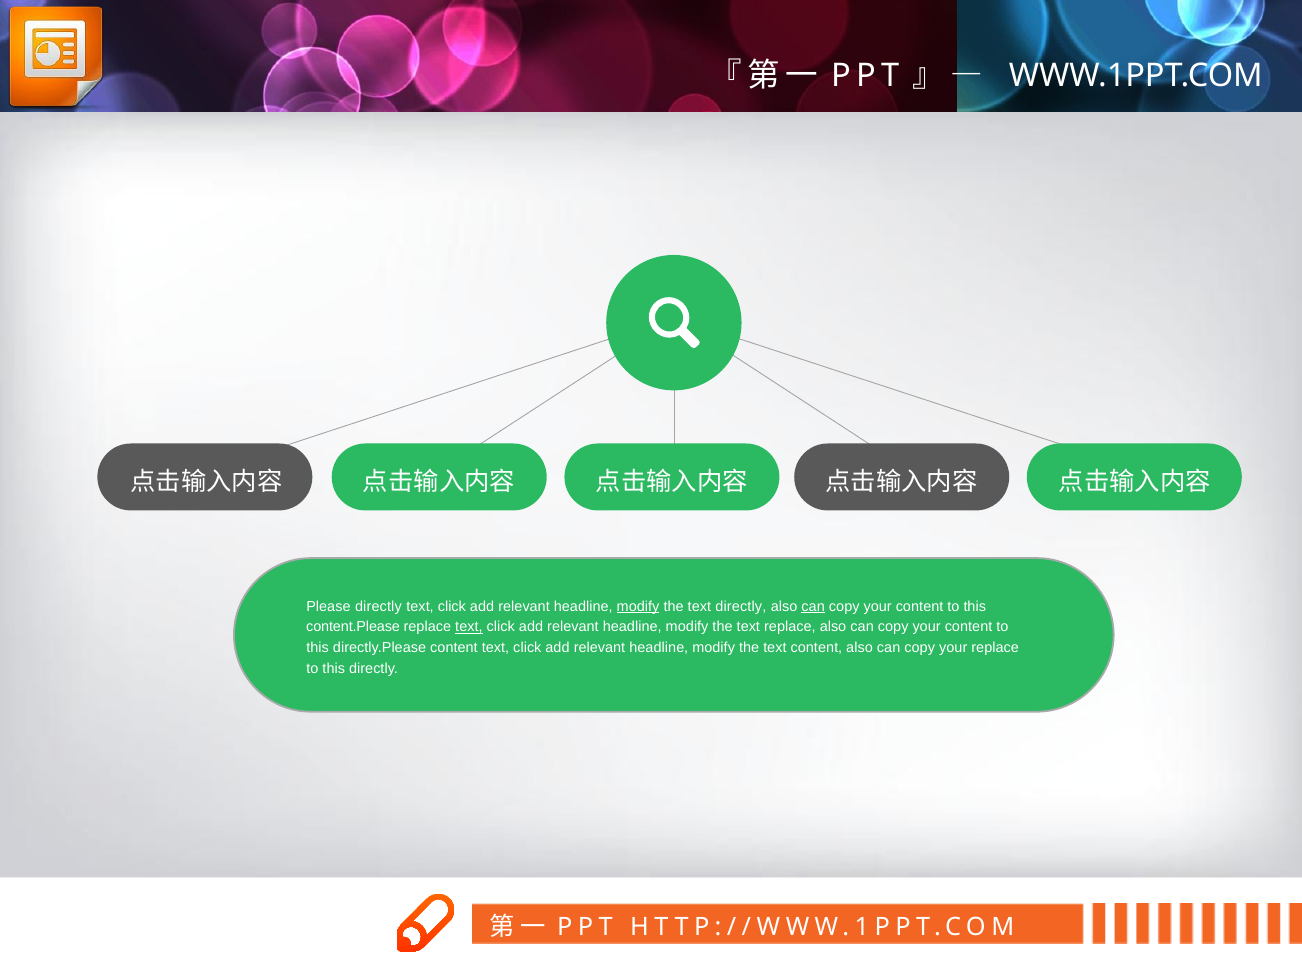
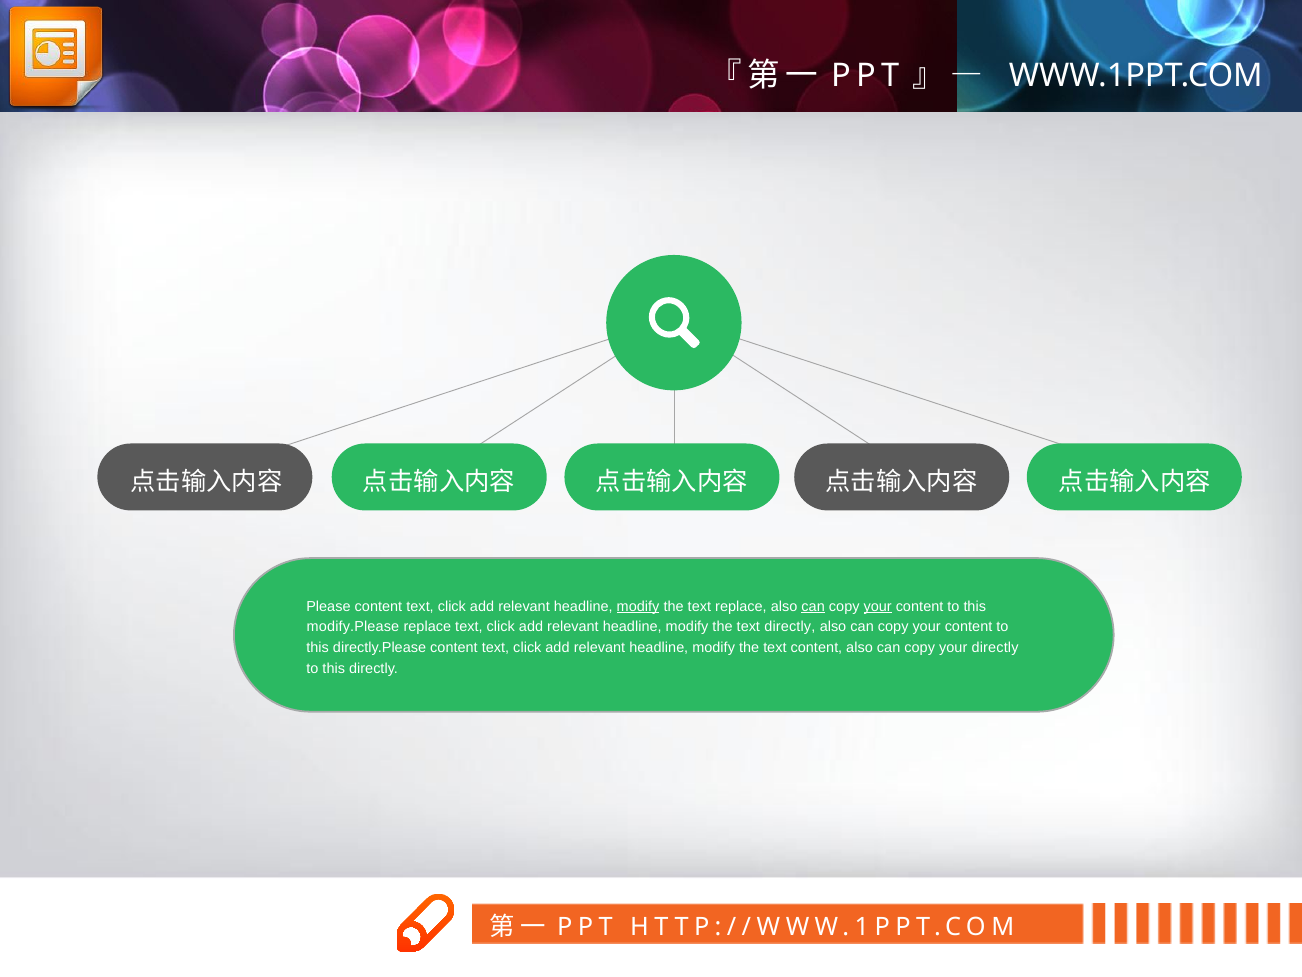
Please directly: directly -> content (378, 606)
text directly: directly -> replace (741, 606)
your underline: none -> present (878, 606)
content.Please: content.Please -> modify.Please (353, 627)
text underline: present -> none (469, 627)
text replace: replace -> directly (790, 627)
your replace: replace -> directly (995, 648)
